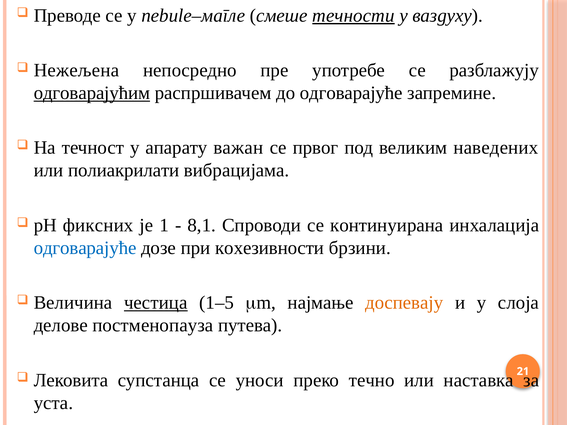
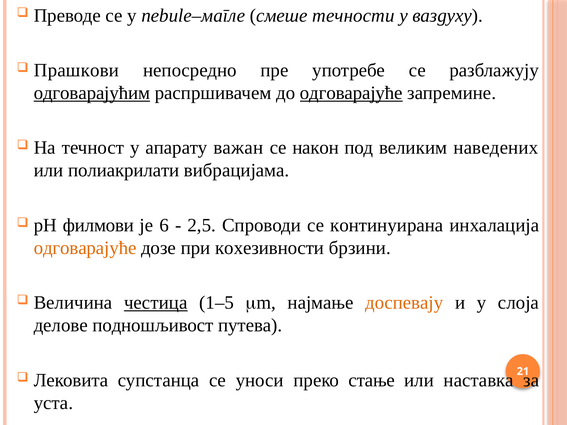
течности underline: present -> none (353, 16)
Нежељена: Нежељена -> Прашкови (76, 70)
одговарајуће underline: none -> present (351, 93)
првог: првог -> након (316, 148)
фиксних: фиксних -> филмови (98, 225)
1: 1 -> 6 (164, 225)
8,1: 8,1 -> 2,5 (202, 225)
одговарајуће colour: blue -> orange (85, 248)
постменопауза: постменопауза -> подношљивост (153, 326)
течно: течно -> стање (372, 380)
